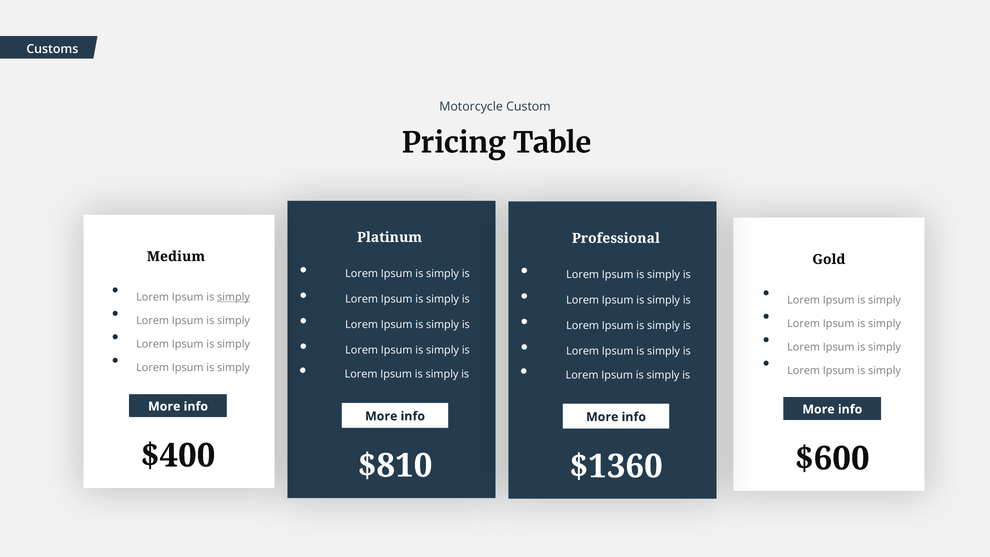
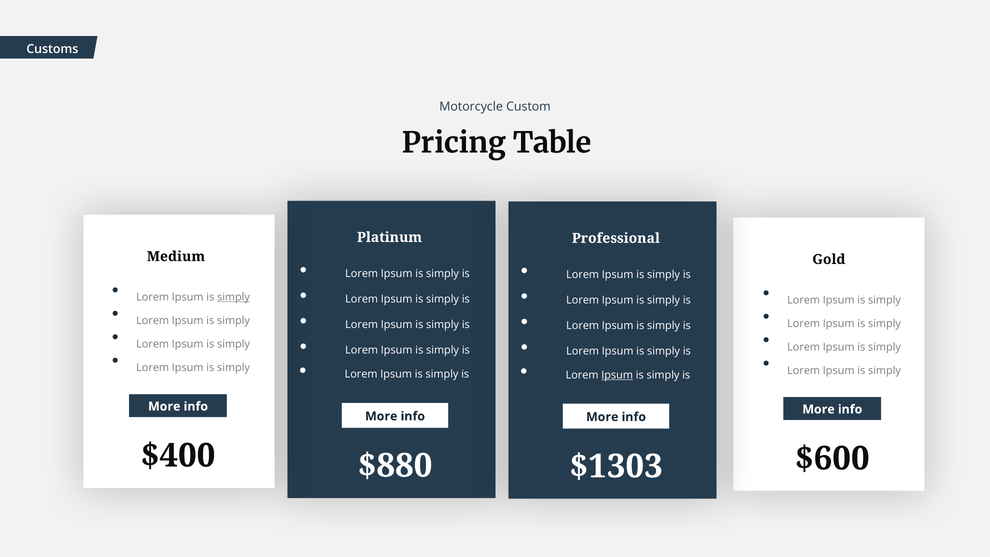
Ipsum underline: none -> present (617, 375)
$810: $810 -> $880 (395, 466)
$1360: $1360 -> $1303 (616, 466)
